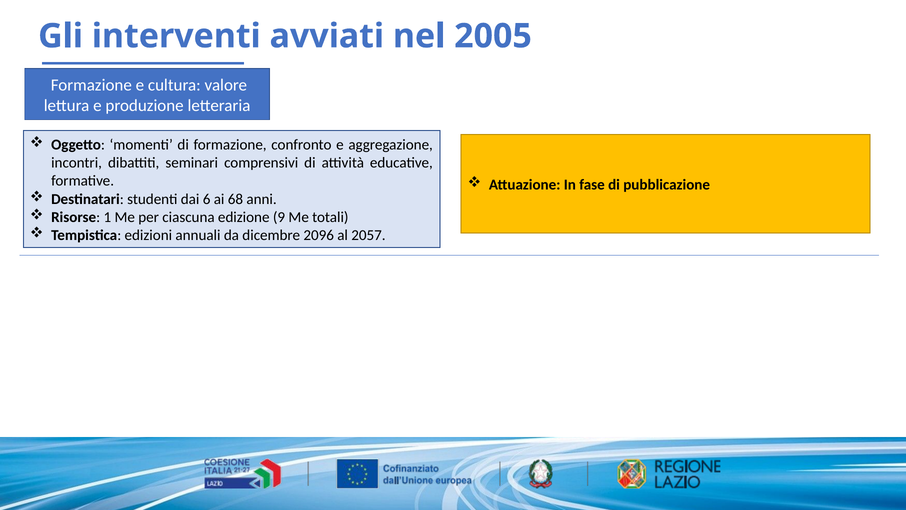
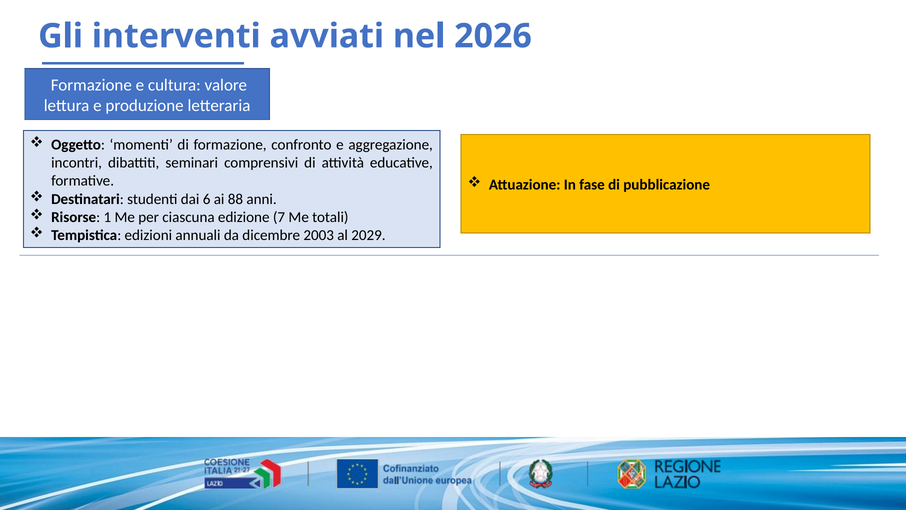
2005: 2005 -> 2026 (493, 36)
68: 68 -> 88 (235, 199)
9: 9 -> 7 (279, 217)
2096: 2096 -> 2003 (319, 235)
2057: 2057 -> 2029 (368, 235)
